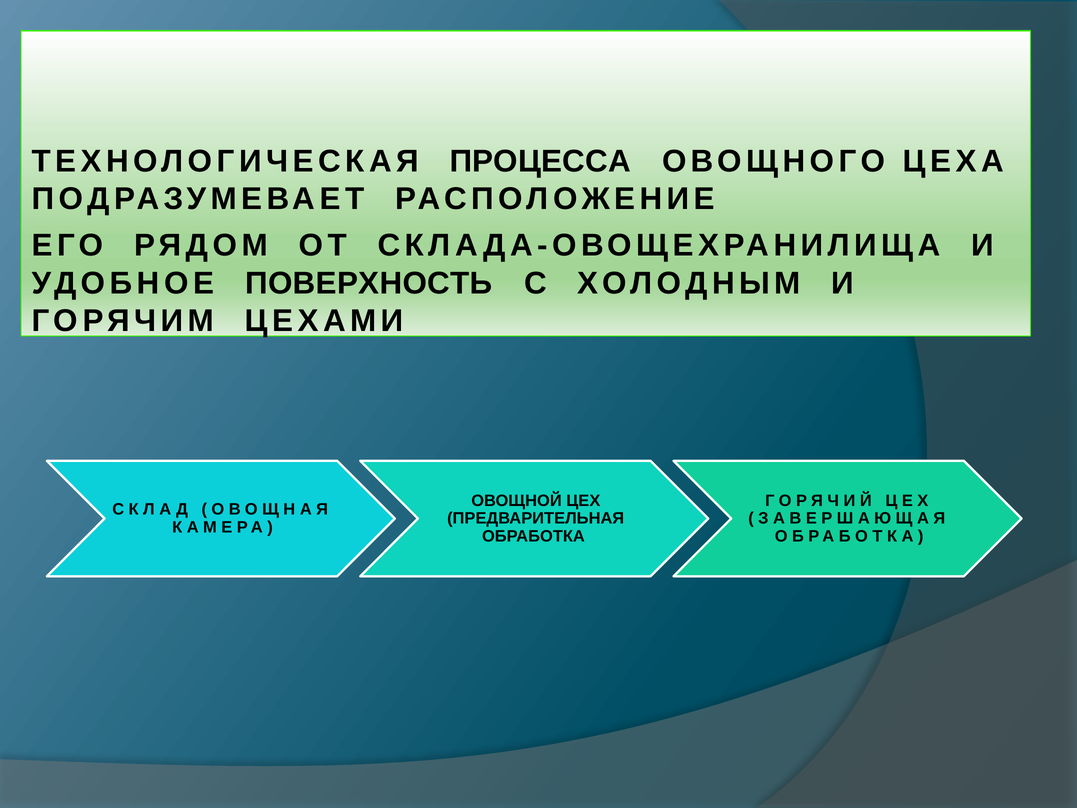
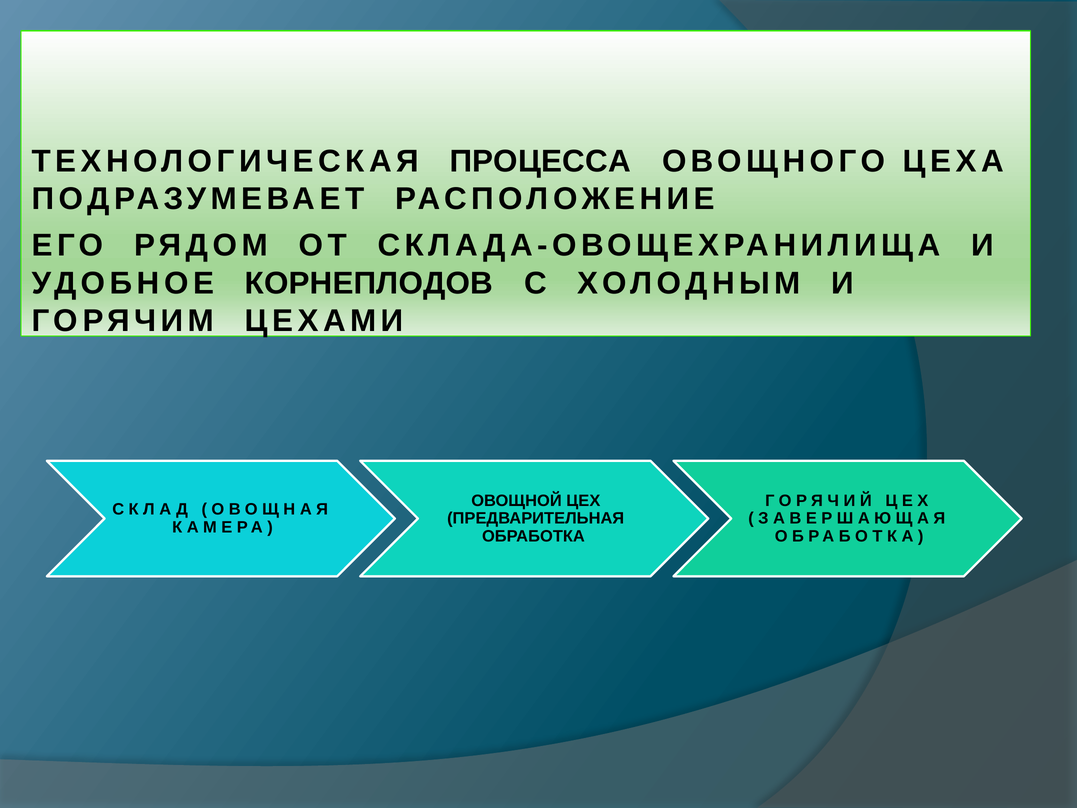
ПОВЕРХНОСТЬ: ПОВЕРХНОСТЬ -> КОРНЕПЛОДОВ (369, 283)
